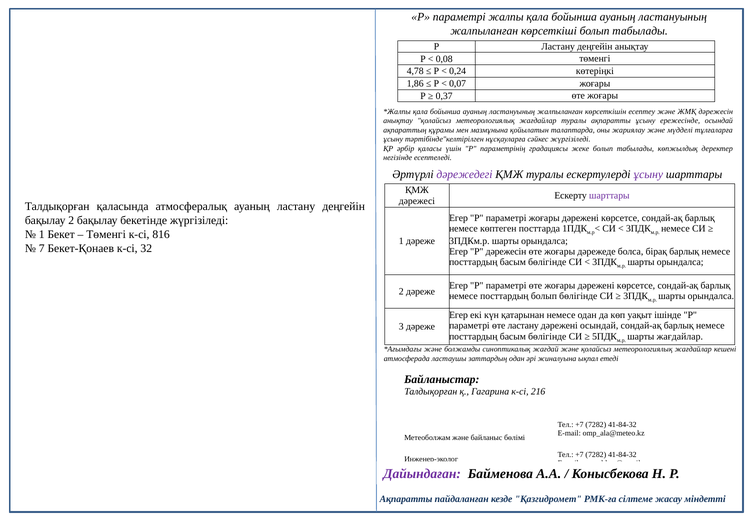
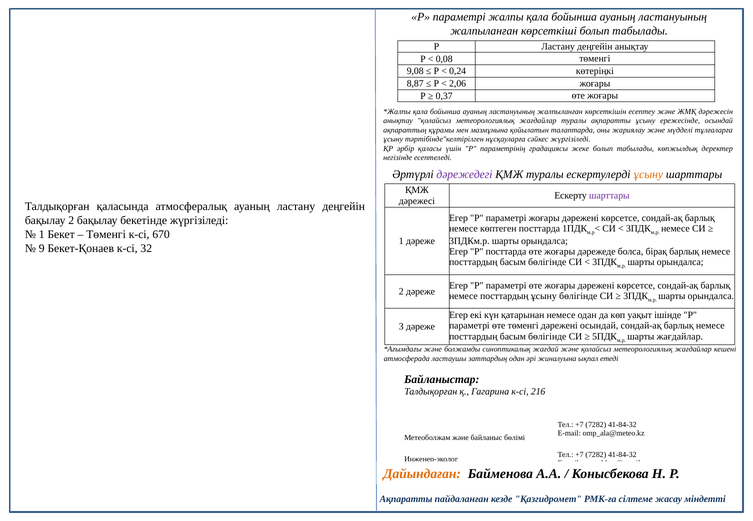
4,78: 4,78 -> 9,08 (415, 71)
1,86: 1,86 -> 8,87 (415, 84)
0,07: 0,07 -> 2,06 (458, 84)
ұсыну colour: purple -> orange (648, 174)
816: 816 -> 670 (161, 234)
7: 7 -> 9 (42, 248)
P дәрежесін: дәрежесін -> посттарда (506, 252)
посттардың болып: болып -> ұсыну (544, 296)
өте ластану: ластану -> төменгі (523, 326)
Дайындаған colour: purple -> orange (422, 474)
